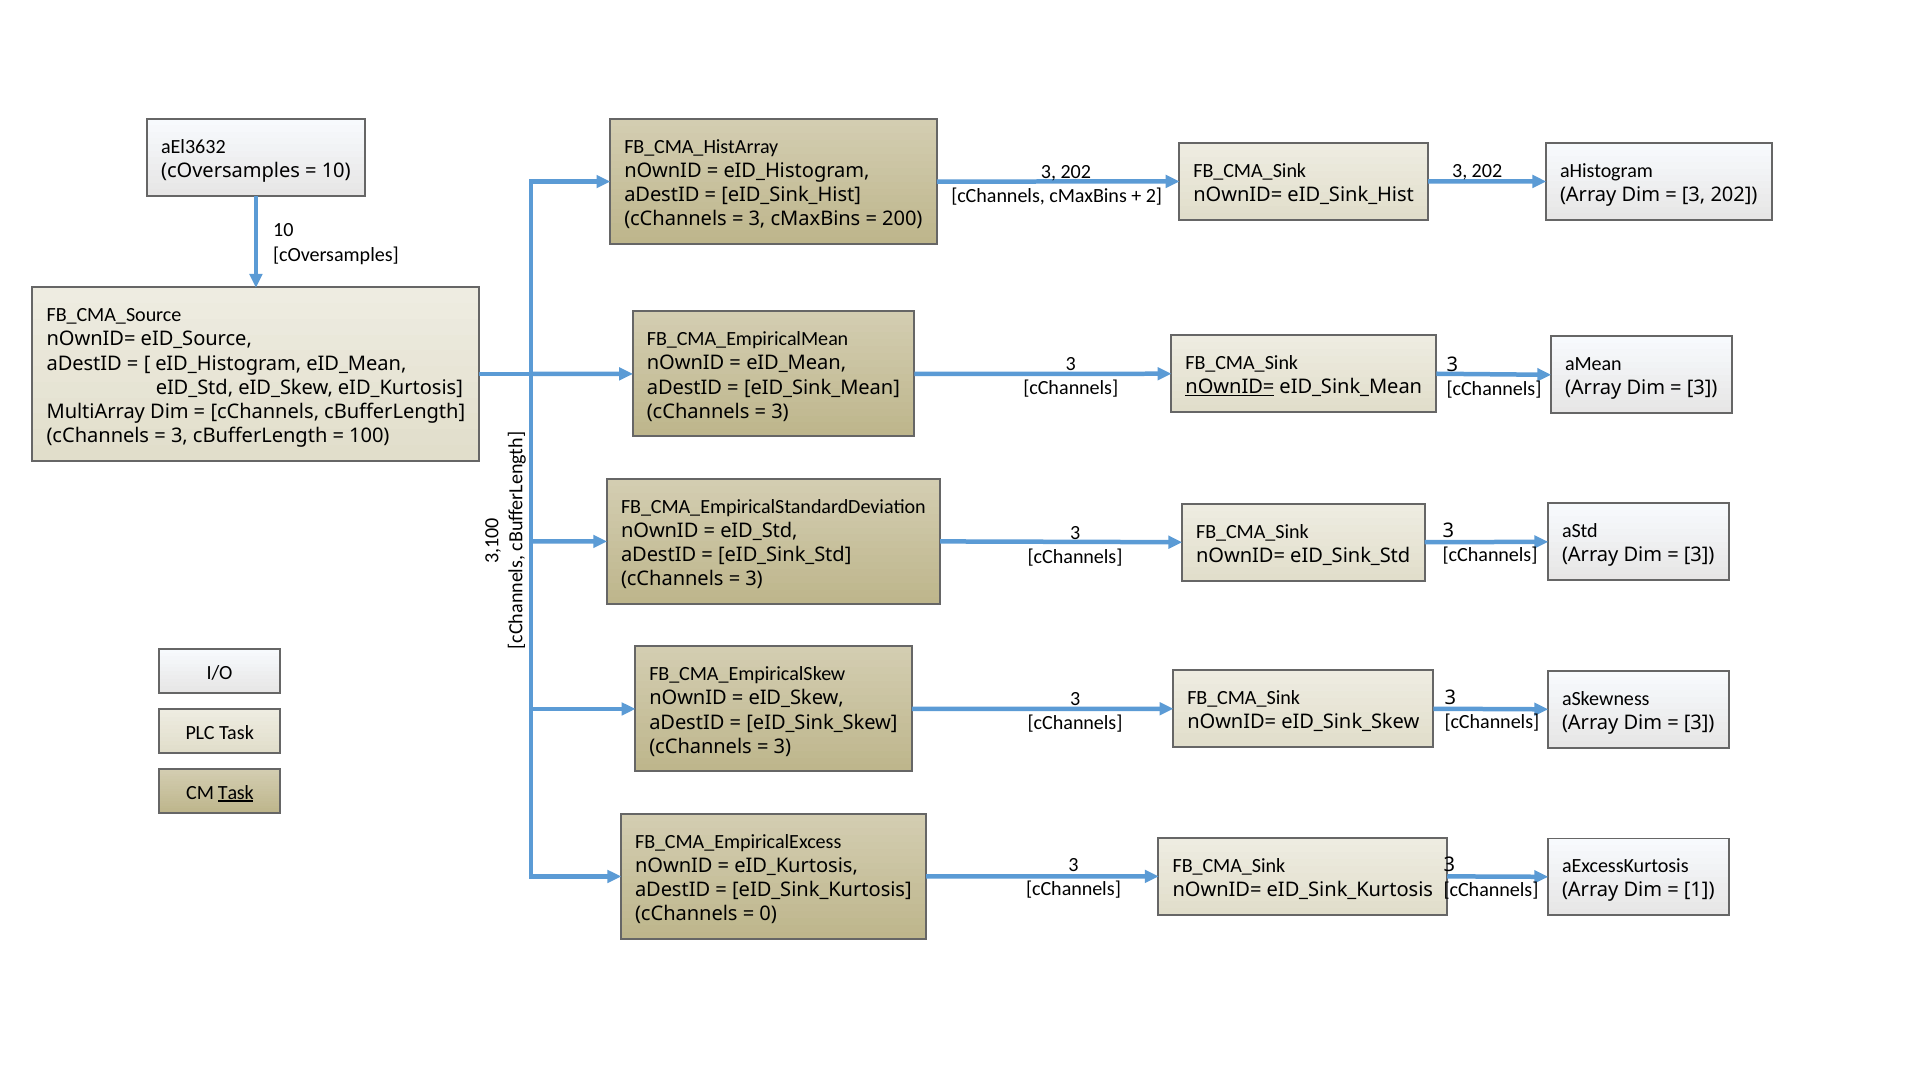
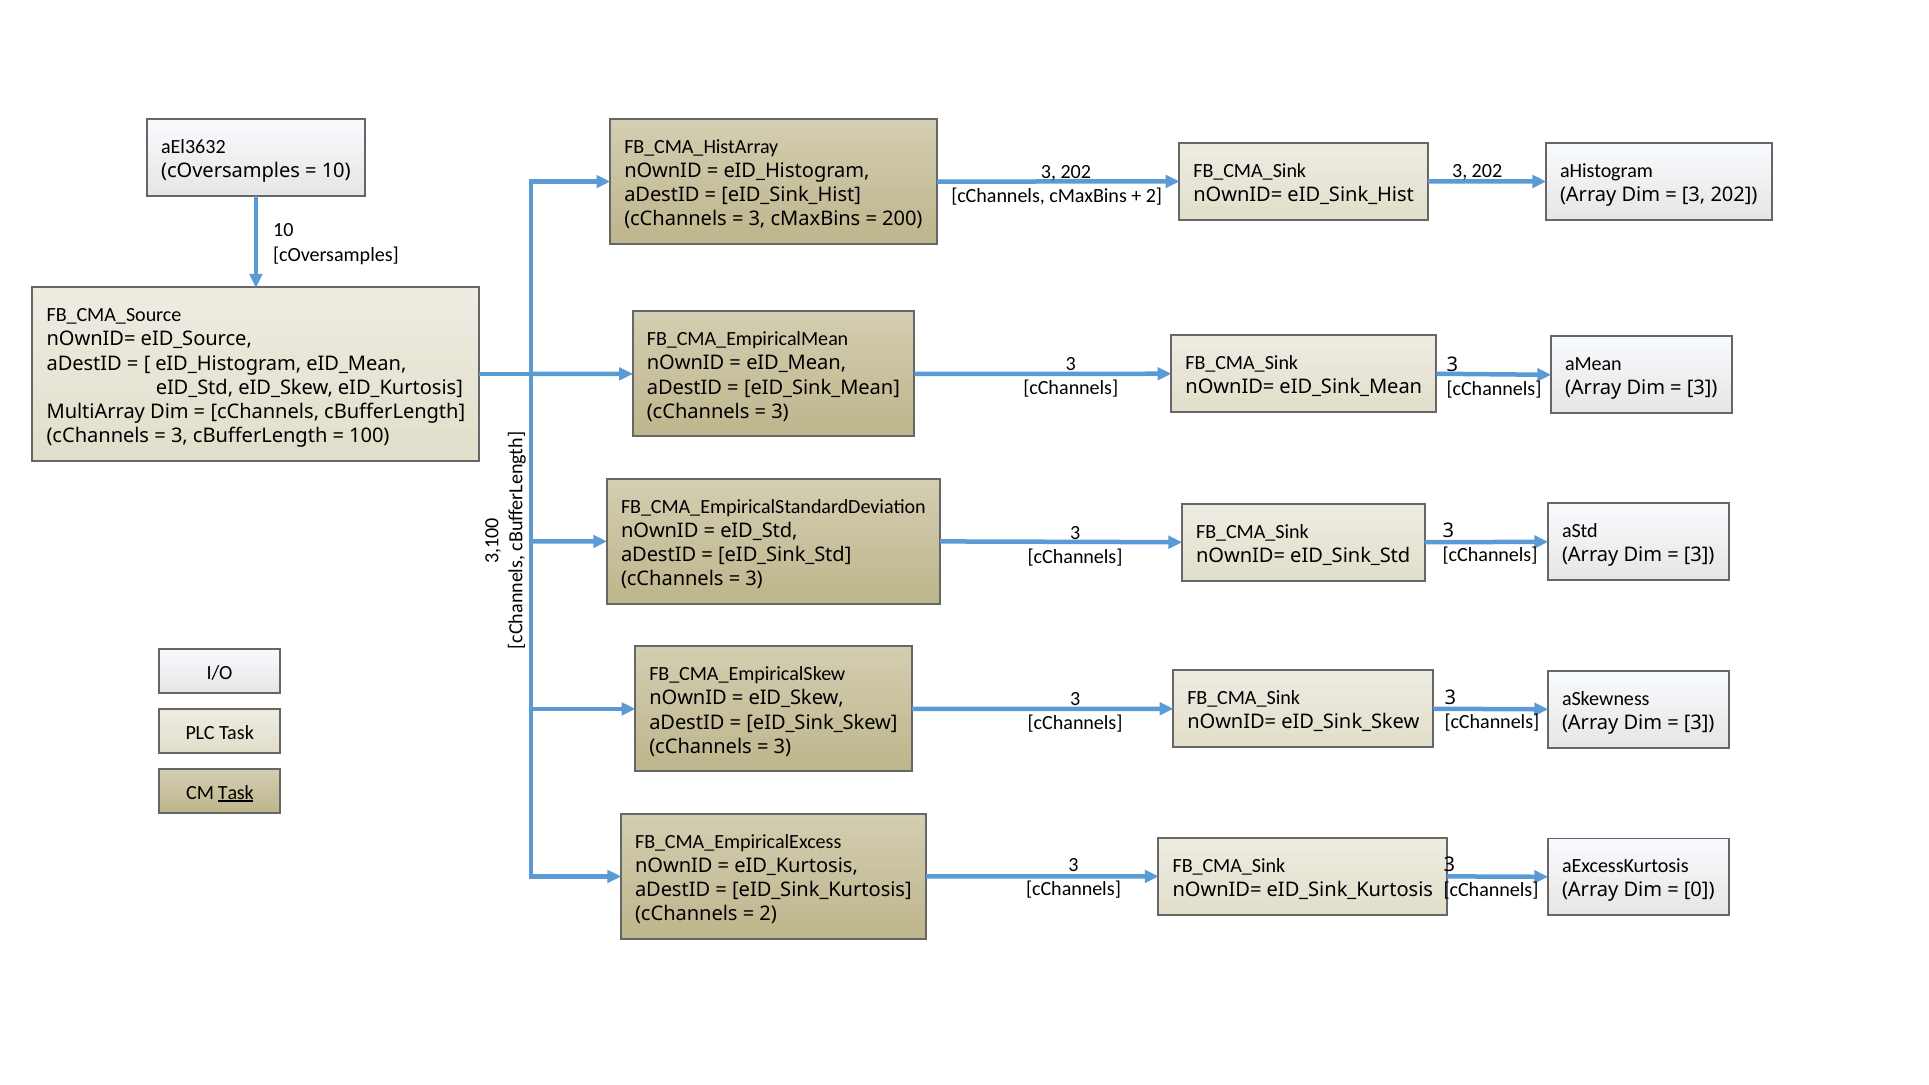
nOwnID= underline: present -> none (1230, 387)
1: 1 -> 0 (1699, 890)
0: 0 -> 2 (768, 914)
